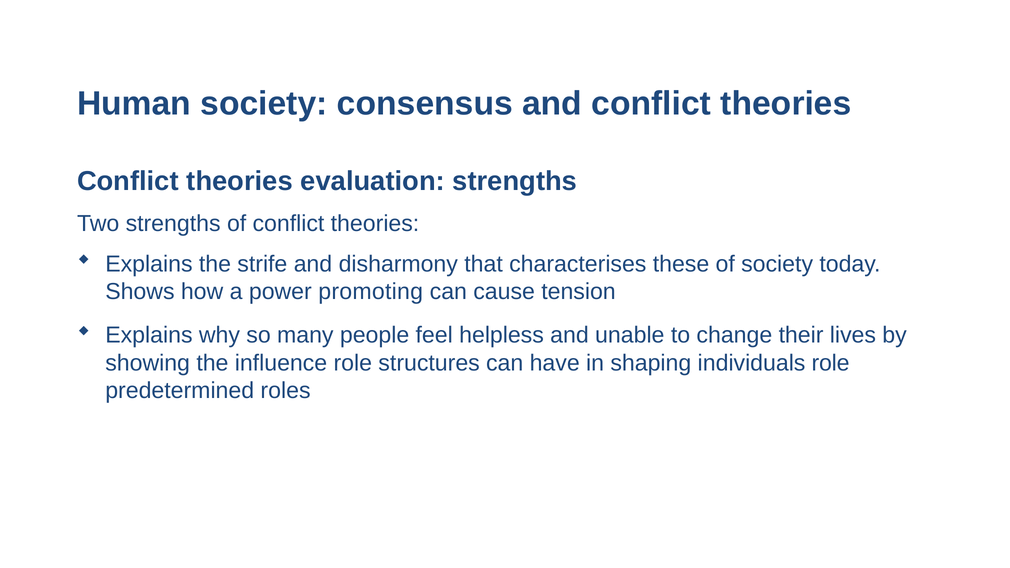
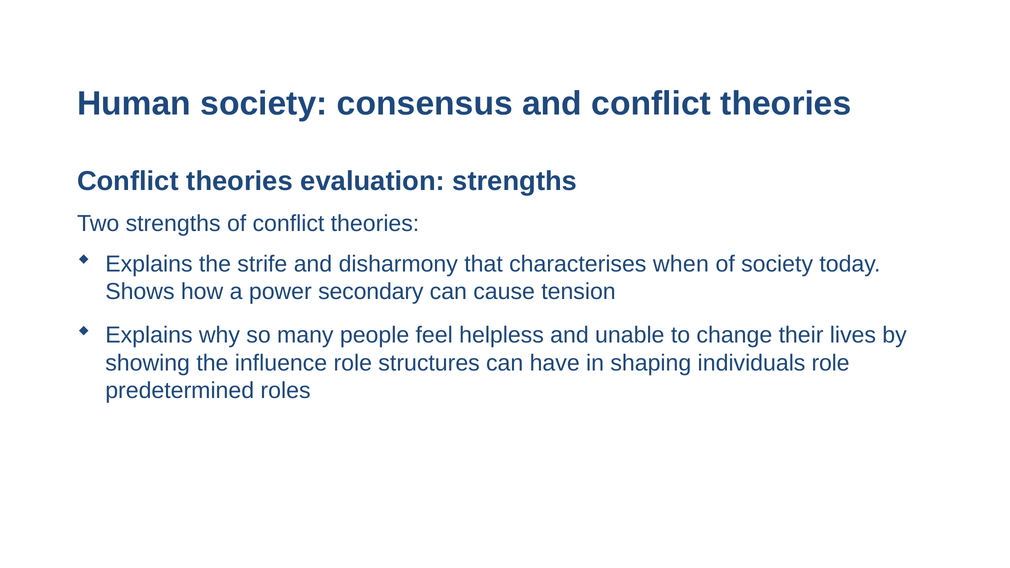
these: these -> when (681, 264)
promoting: promoting -> secondary (371, 292)
